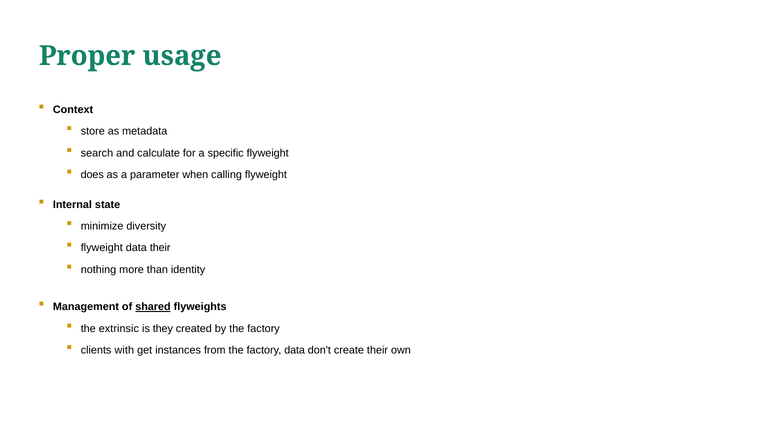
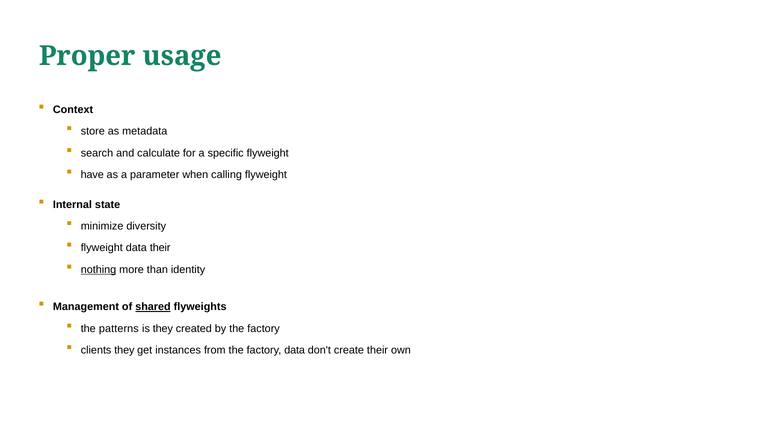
does: does -> have (92, 175)
nothing underline: none -> present (98, 270)
extrinsic: extrinsic -> patterns (119, 329)
clients with: with -> they (124, 350)
